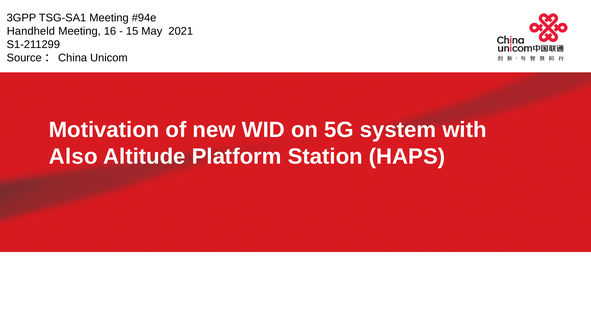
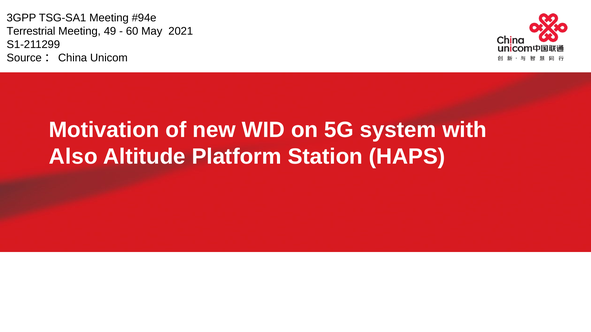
Handheld: Handheld -> Terrestrial (31, 31)
16: 16 -> 49 (110, 31)
15: 15 -> 60 (132, 31)
